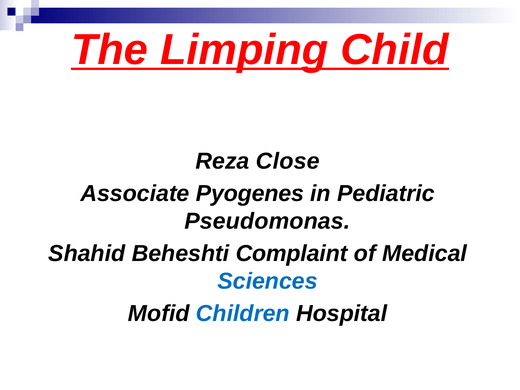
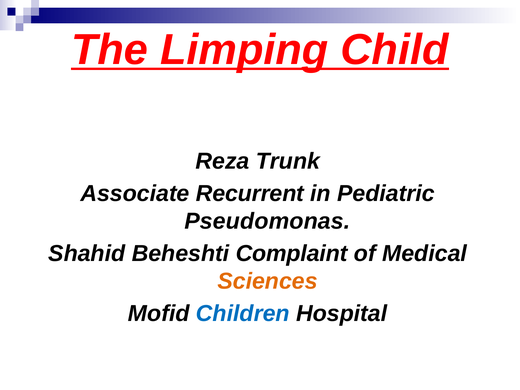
Close: Close -> Trunk (288, 161)
Pyogenes: Pyogenes -> Recurrent (250, 193)
Sciences colour: blue -> orange (268, 281)
